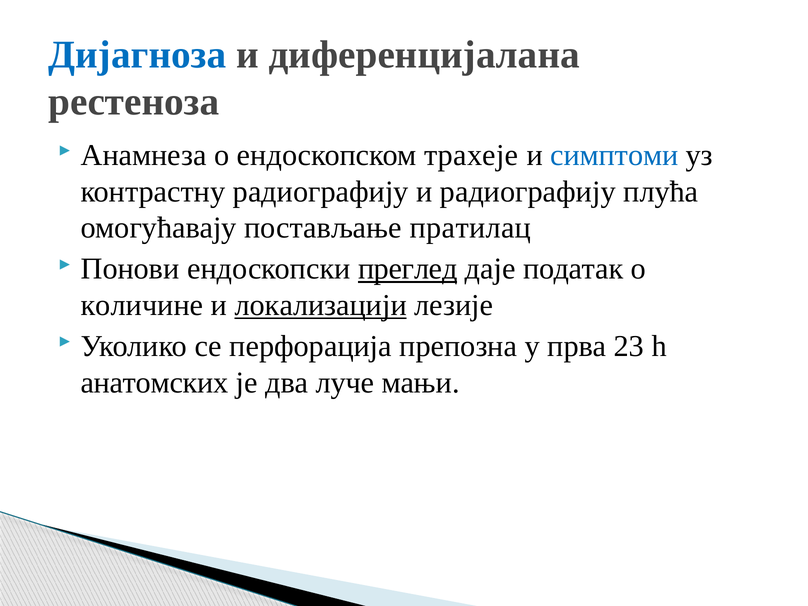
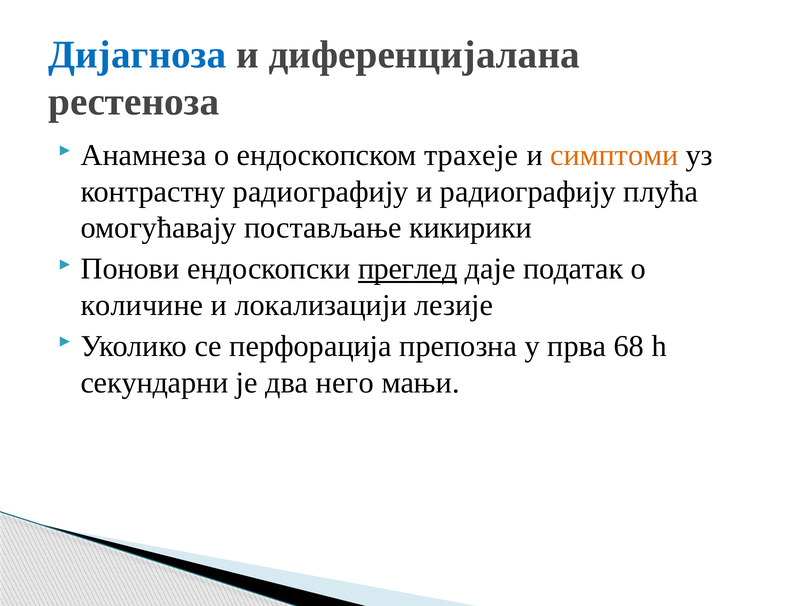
симптоми colour: blue -> orange (614, 155)
пратилац: пратилац -> кикирики (471, 228)
локализацији underline: present -> none (321, 305)
23: 23 -> 68 (629, 346)
анатомских: анатомских -> секундарни (155, 383)
луче: луче -> него (345, 383)
